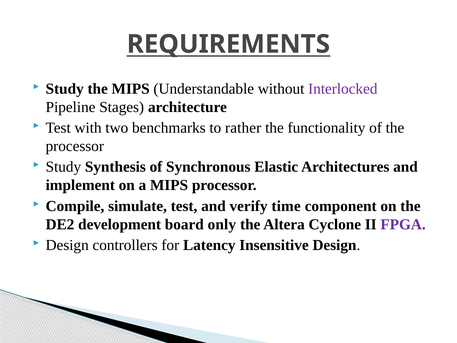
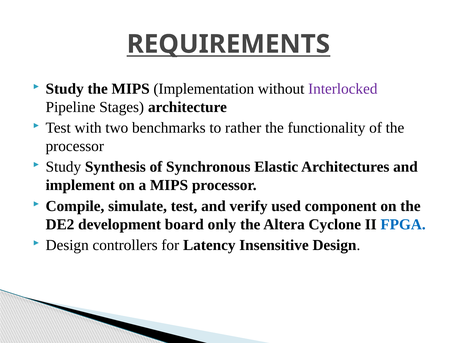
Understandable: Understandable -> Implementation (204, 89)
time: time -> used (286, 206)
FPGA colour: purple -> blue (403, 224)
